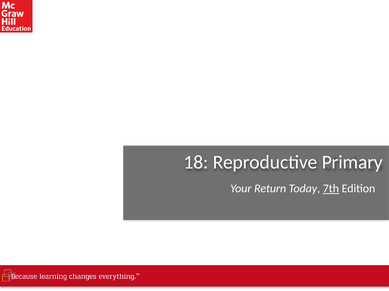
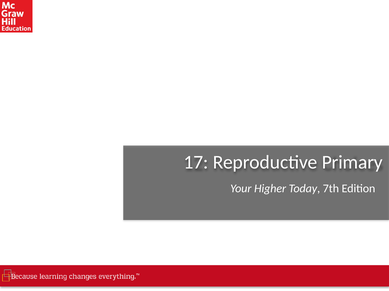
18: 18 -> 17 (196, 163)
Return: Return -> Higher (270, 189)
7th underline: present -> none (331, 189)
